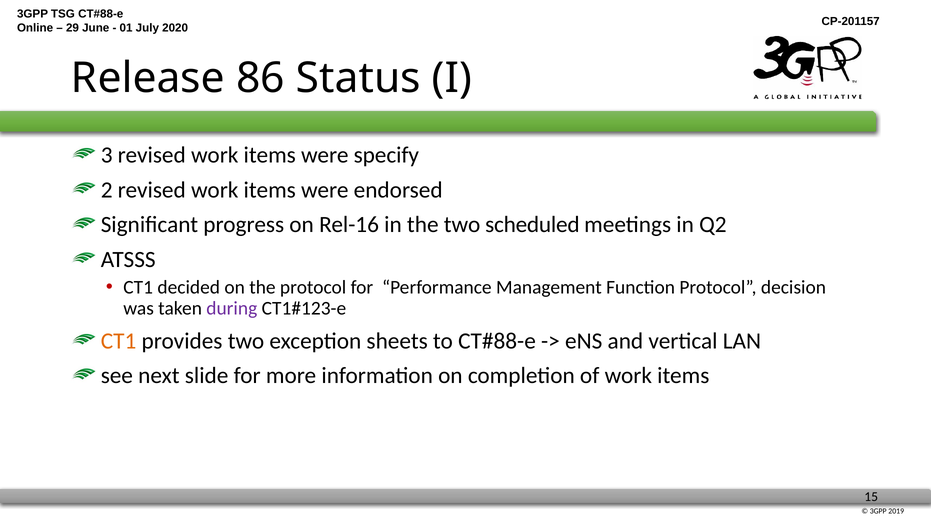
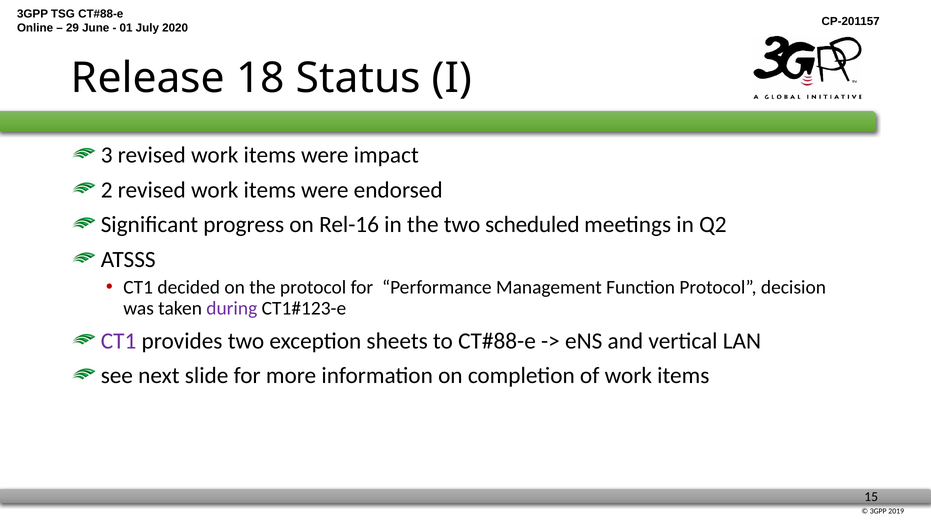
86: 86 -> 18 (261, 78)
specify: specify -> impact (386, 155)
CT1 colour: orange -> purple (119, 341)
